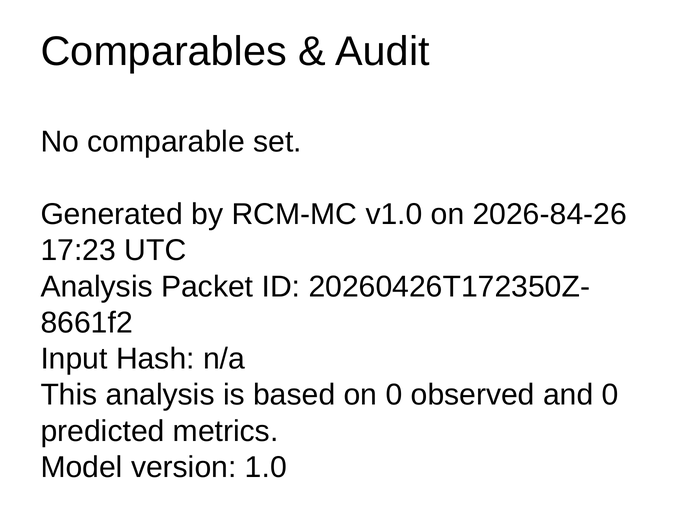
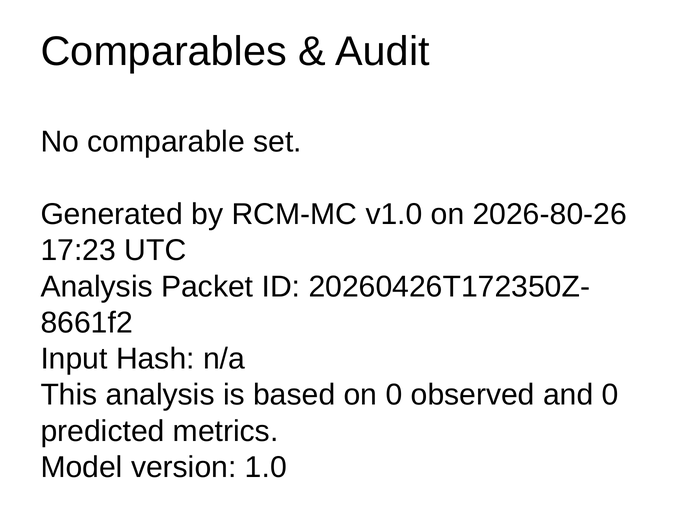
2026-84-26: 2026-84-26 -> 2026-80-26 (550, 215)
